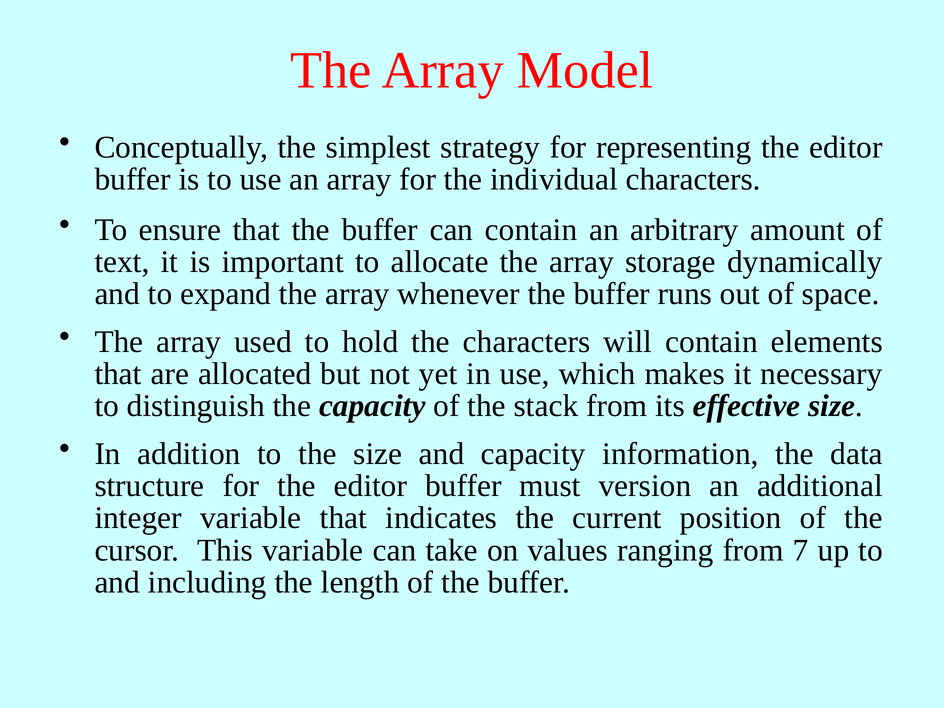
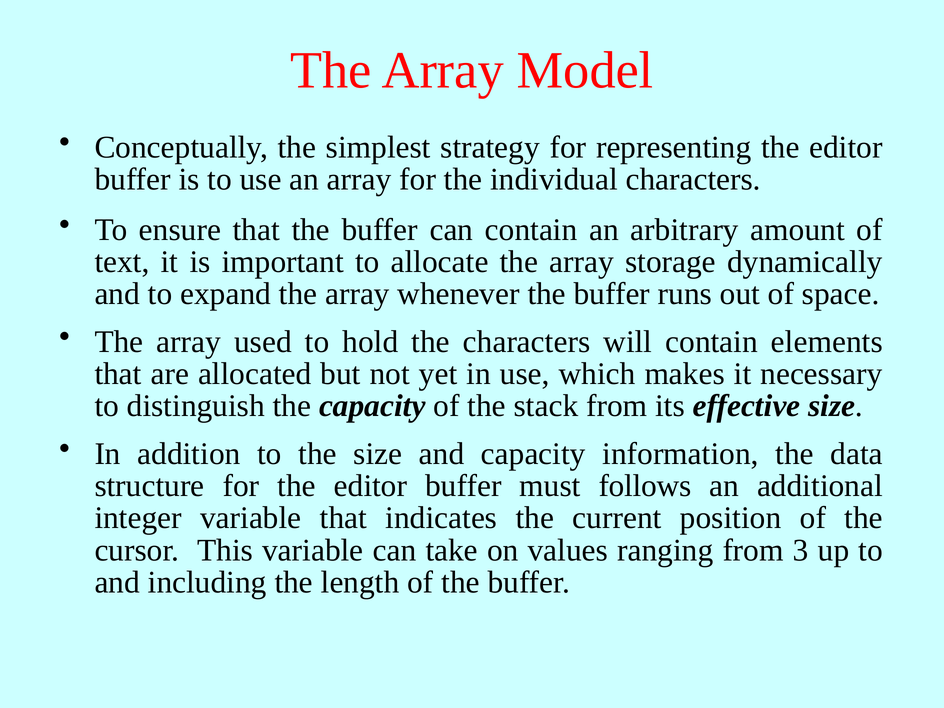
version: version -> follows (645, 486)
7: 7 -> 3 (801, 550)
